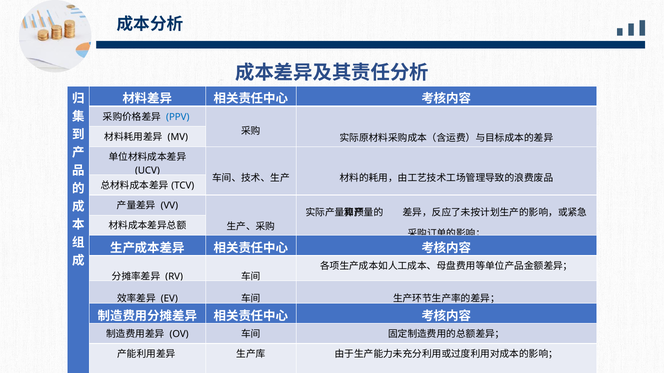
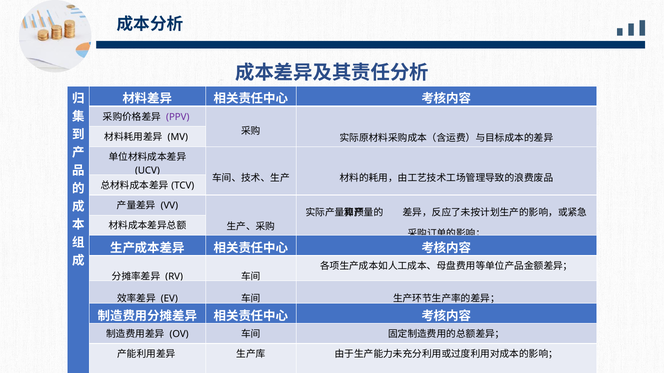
PPV colour: blue -> purple (178, 117)
